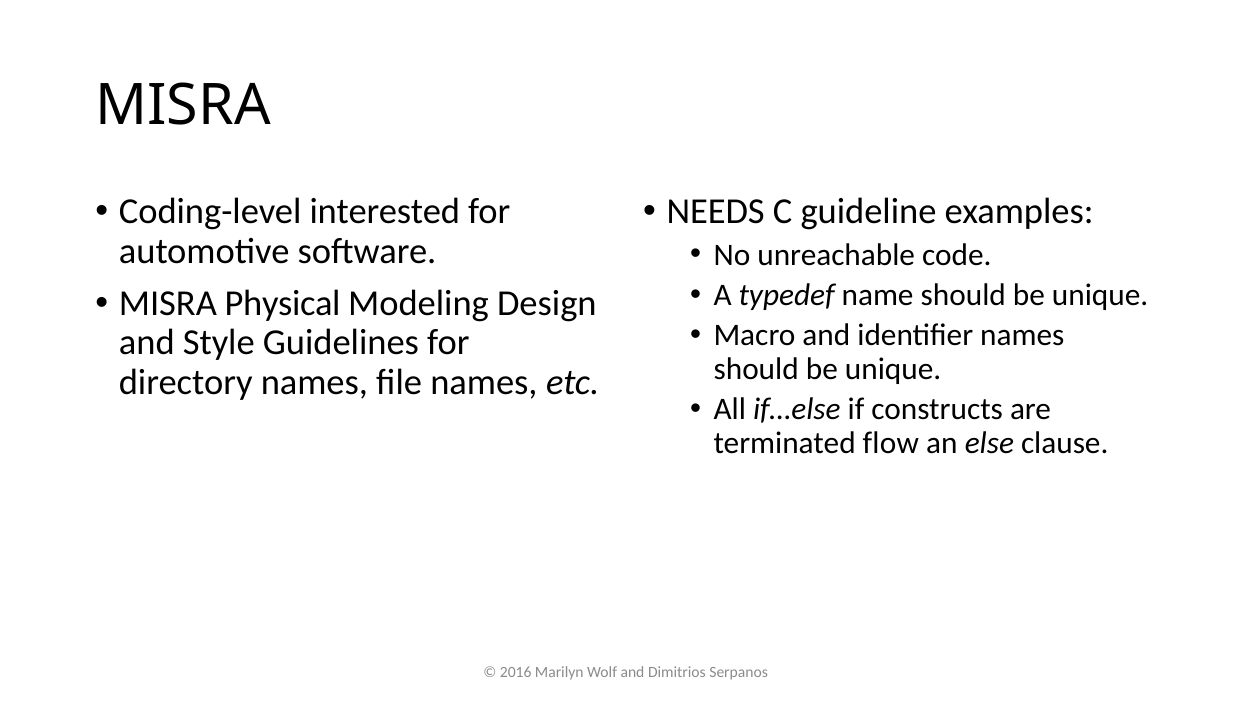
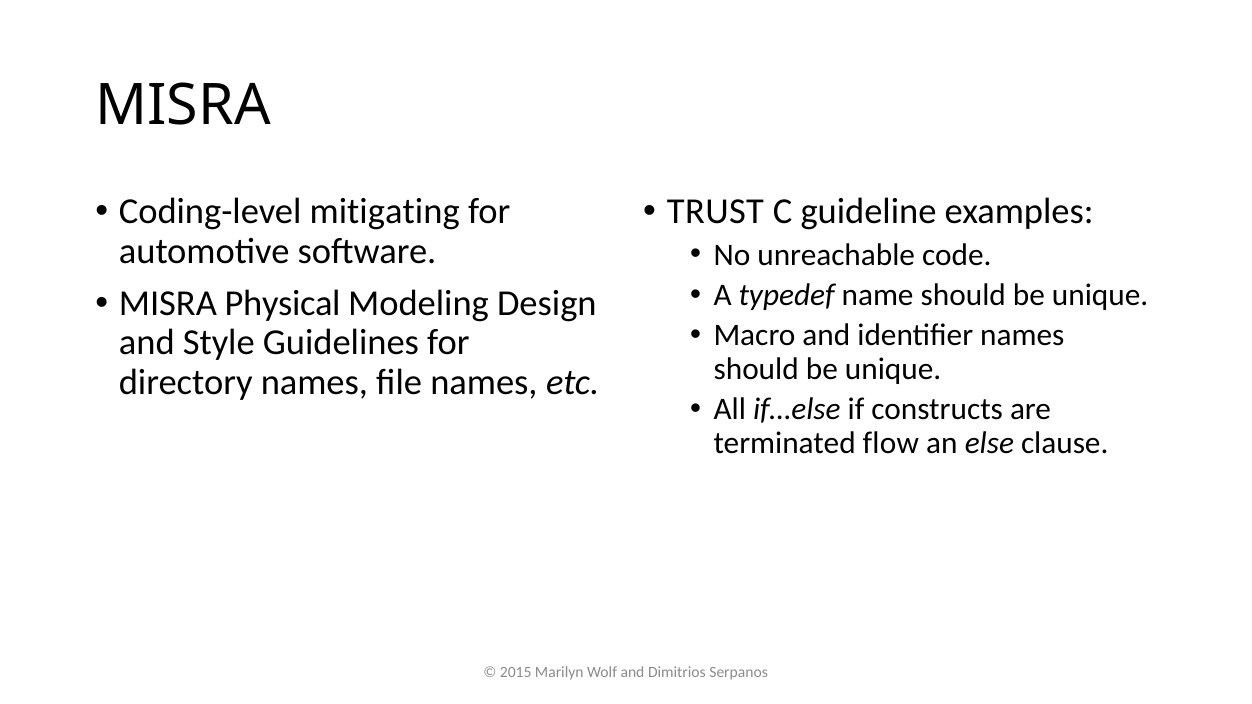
interested: interested -> mitigating (385, 212)
NEEDS: NEEDS -> TRUST (715, 212)
2016: 2016 -> 2015 (516, 672)
